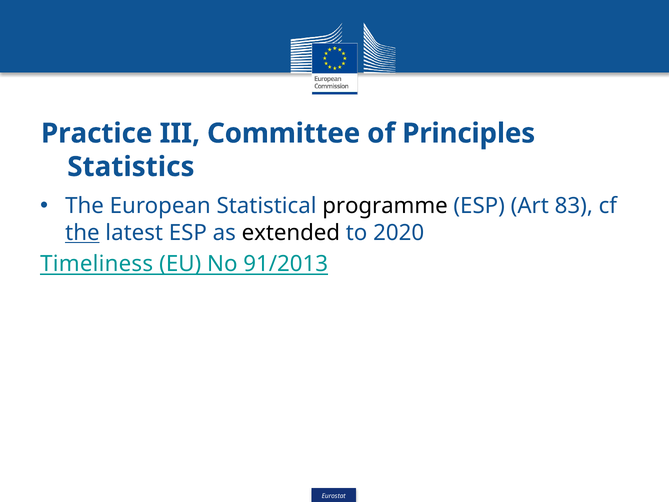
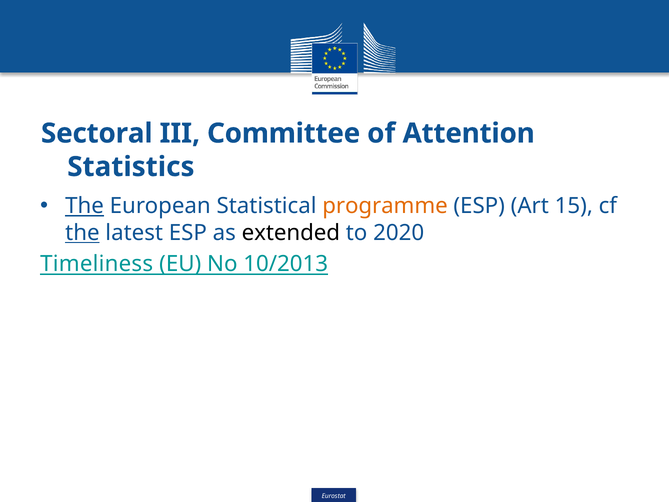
Practice: Practice -> Sectoral (97, 133)
Principles: Principles -> Attention (469, 133)
The underline: none -> present (85, 206)
programme colour: black -> orange (385, 206)
83: 83 -> 15 (574, 206)
91/2013: 91/2013 -> 10/2013 (286, 264)
